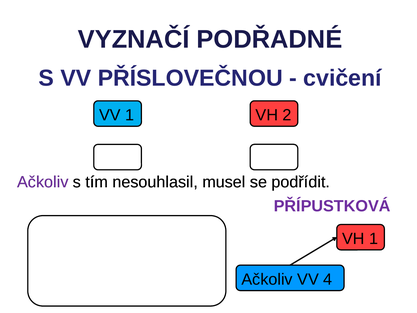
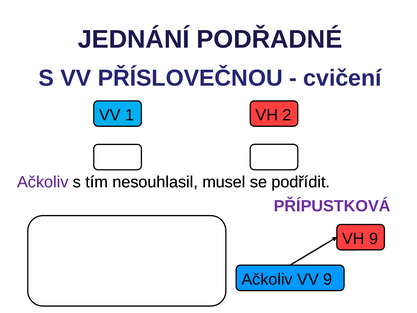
VYZNAČÍ: VYZNAČÍ -> JEDNÁNÍ (134, 40)
VH 1: 1 -> 9 (374, 238)
VV 4: 4 -> 9 (328, 279)
